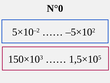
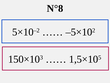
N°0: N°0 -> N°8 (55, 8)
